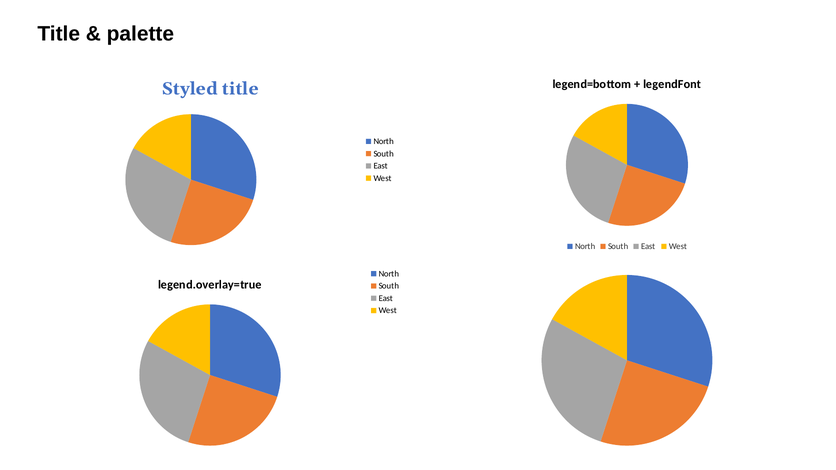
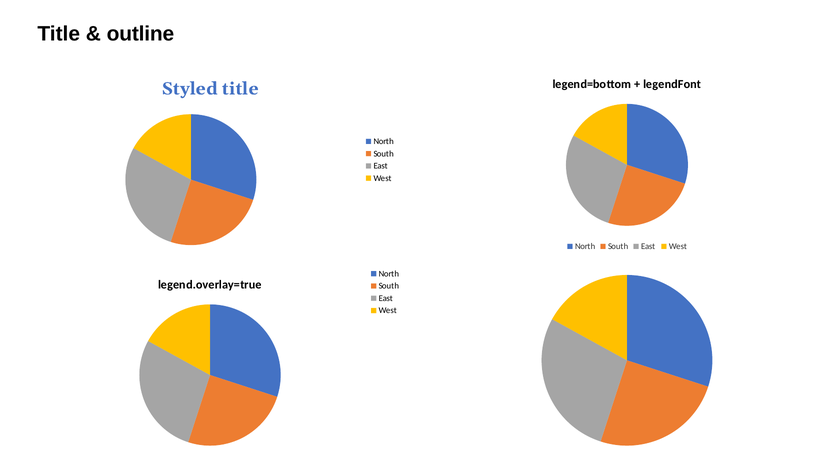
palette: palette -> outline (140, 34)
